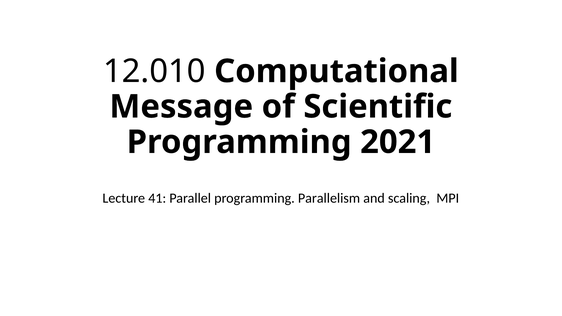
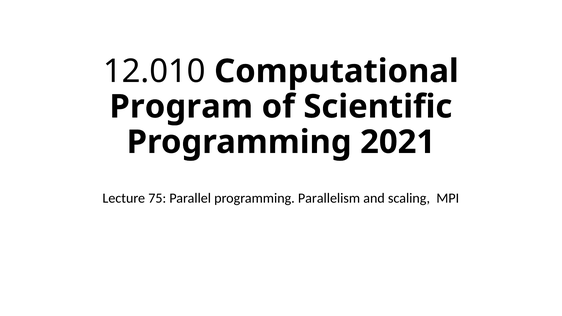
Message: Message -> Program (181, 107)
41: 41 -> 75 (157, 198)
